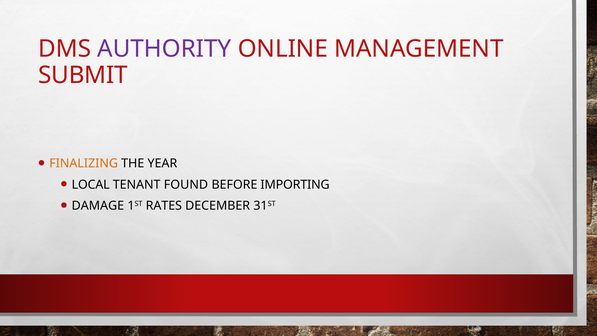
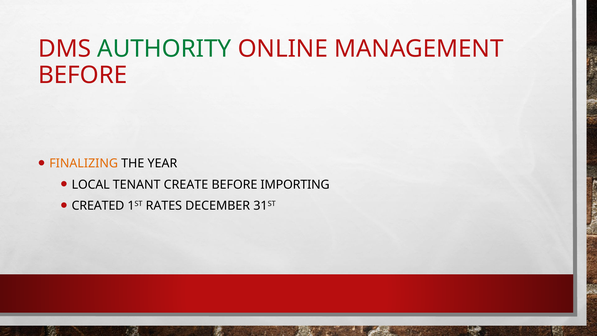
AUTHORITY colour: purple -> green (164, 49)
SUBMIT: SUBMIT -> BEFORE (83, 75)
FOUND: FOUND -> CREATE (186, 184)
DAMAGE: DAMAGE -> CREATED (98, 206)
